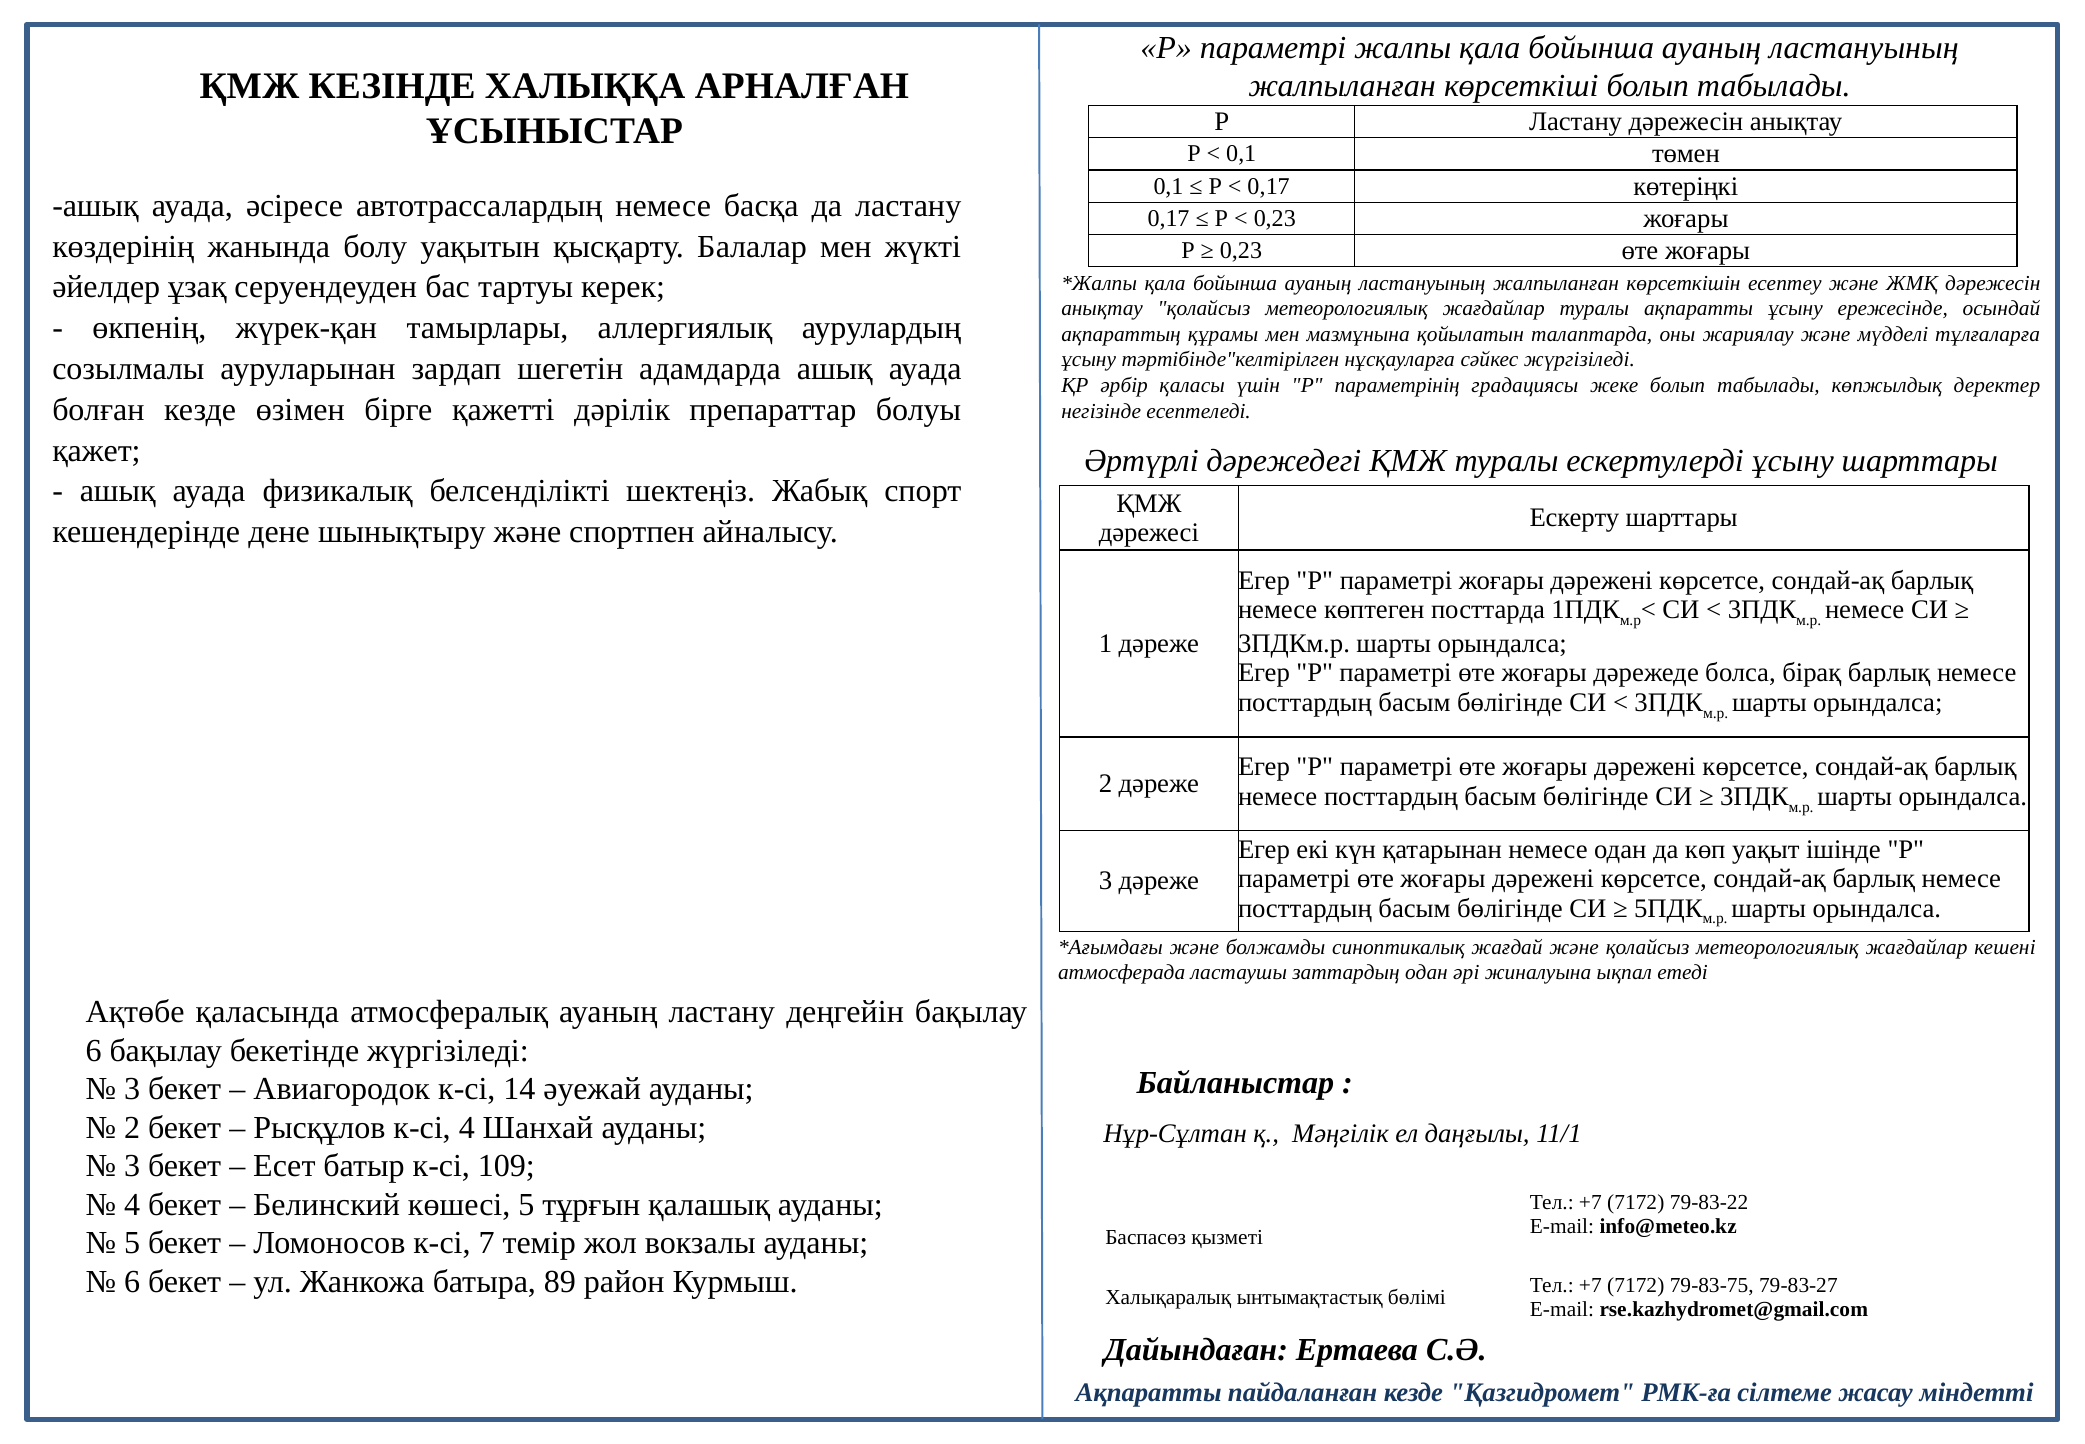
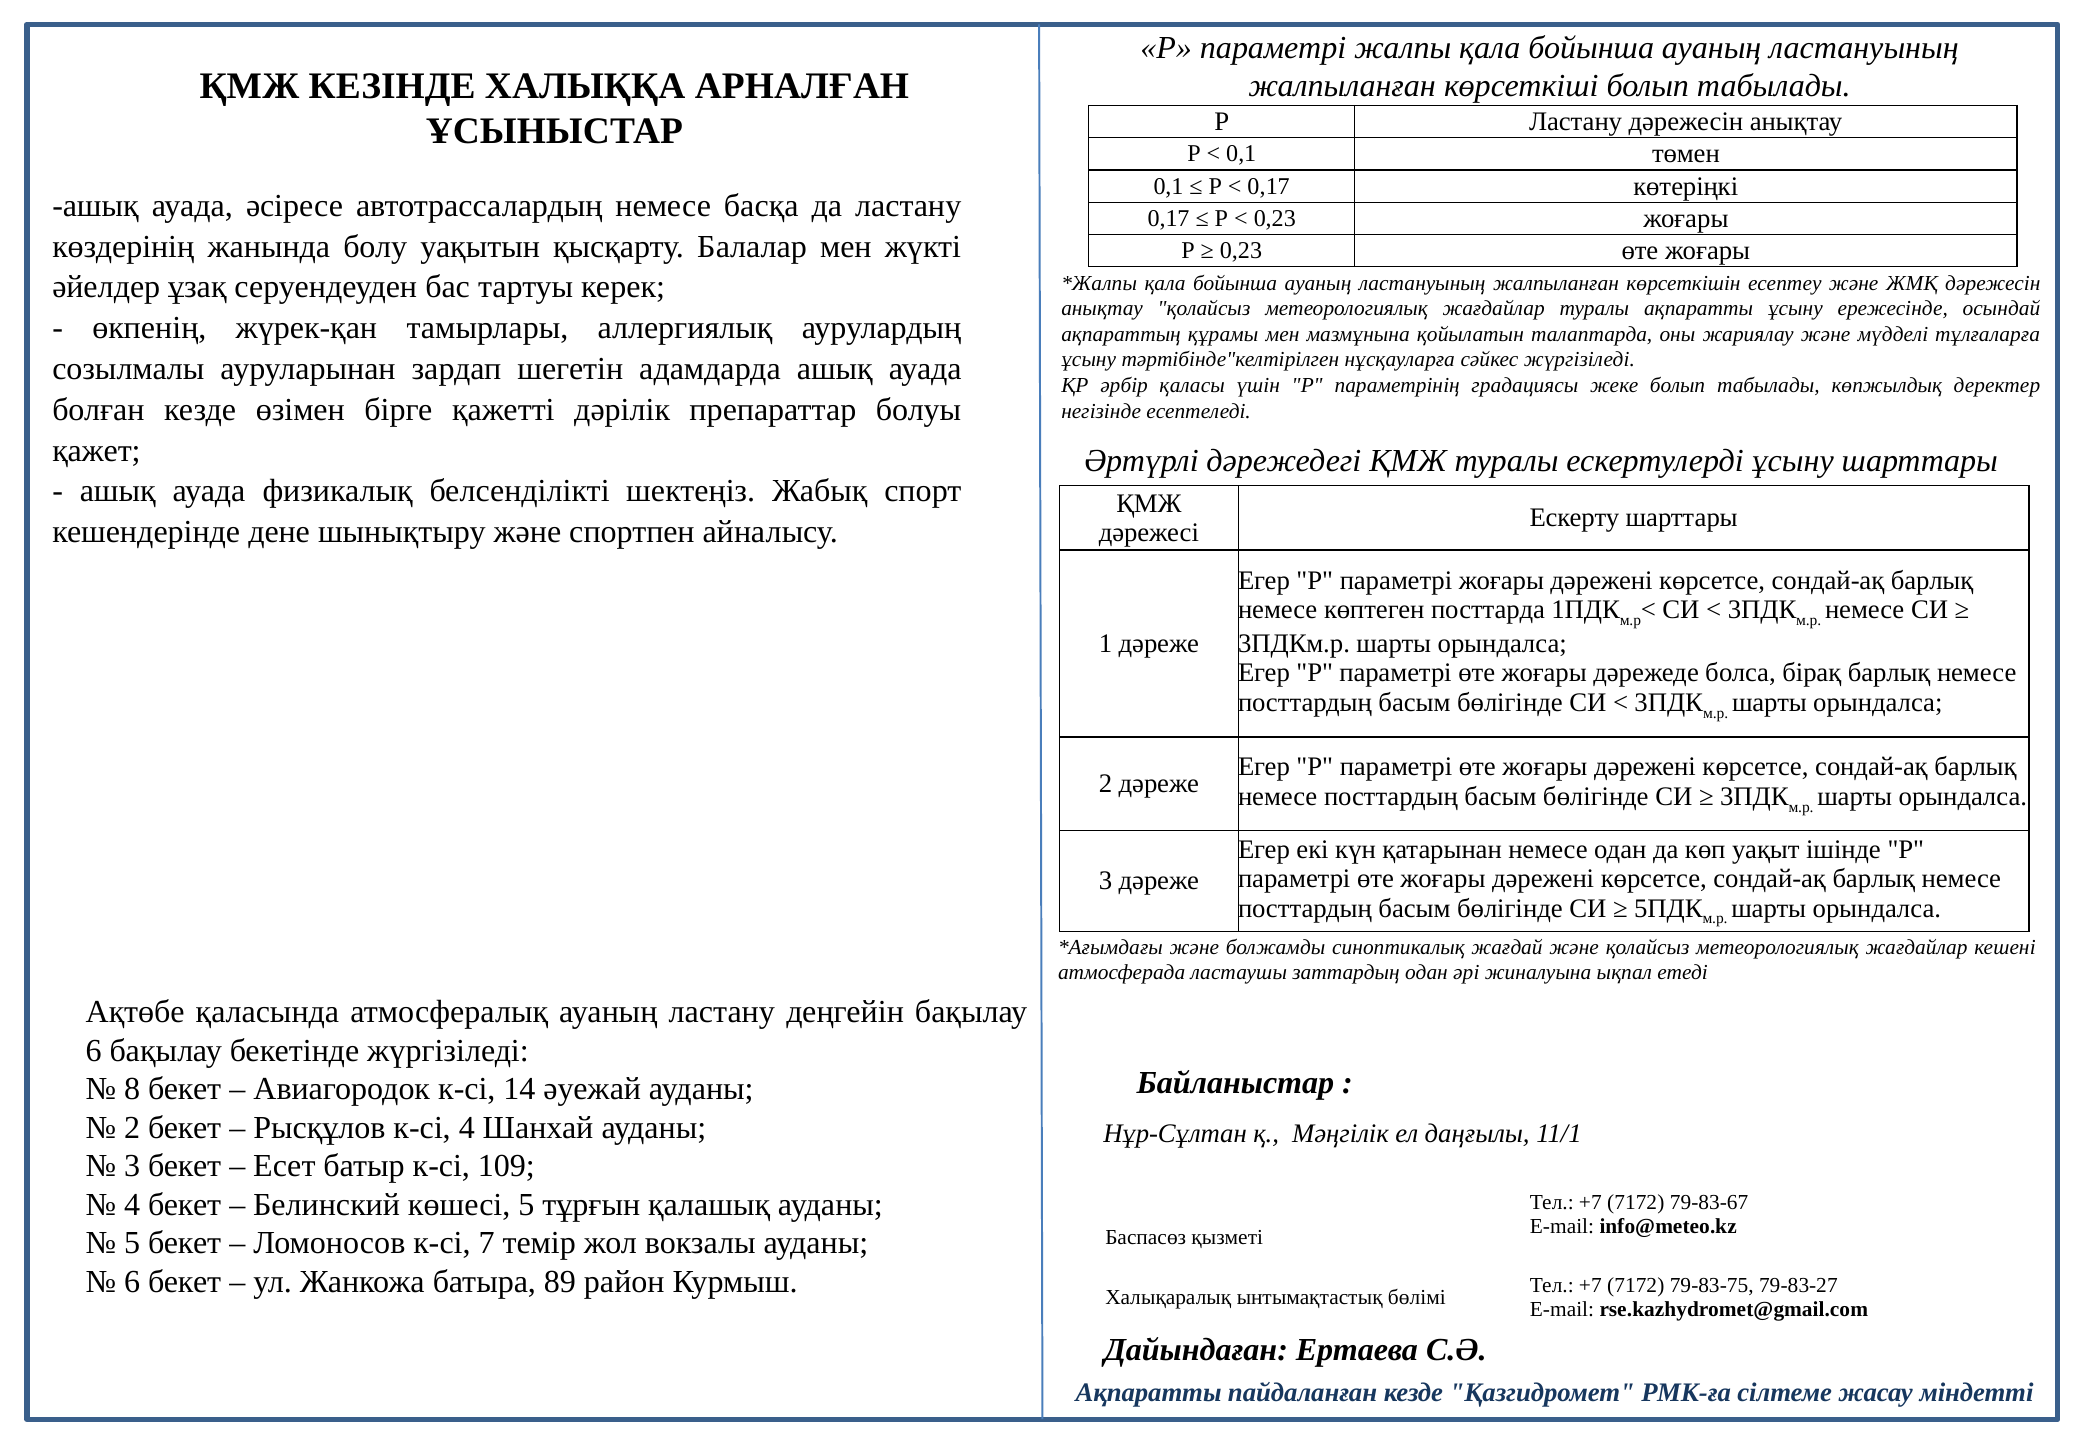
3: 3 -> 8 (132, 1089)
79-83-22: 79-83-22 -> 79-83-67 (1709, 1202)
